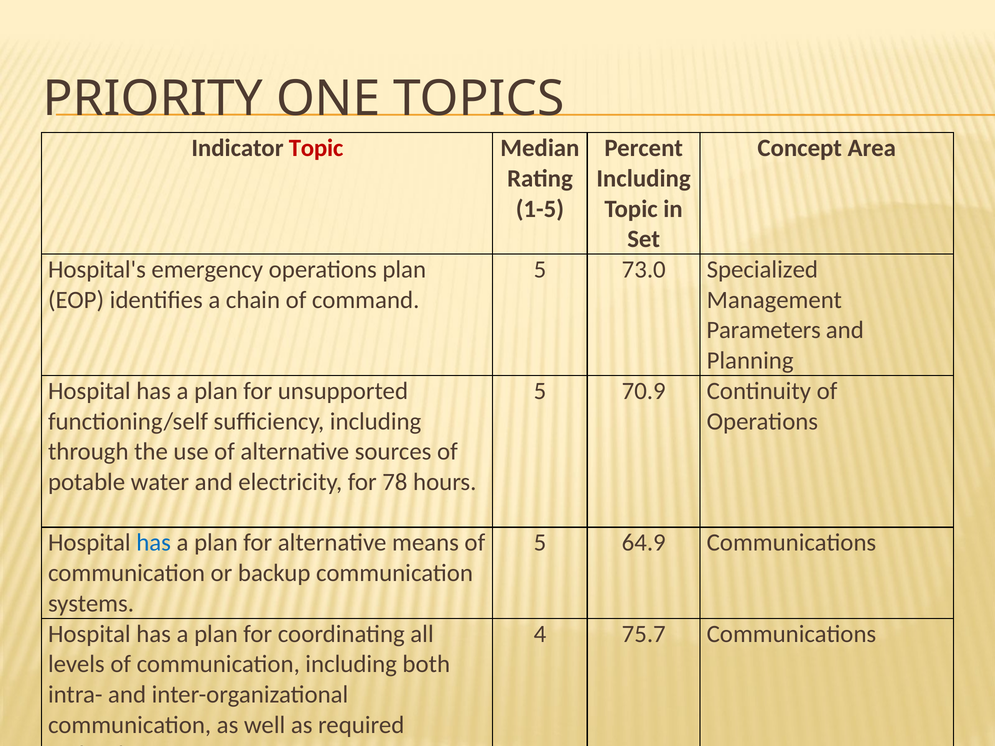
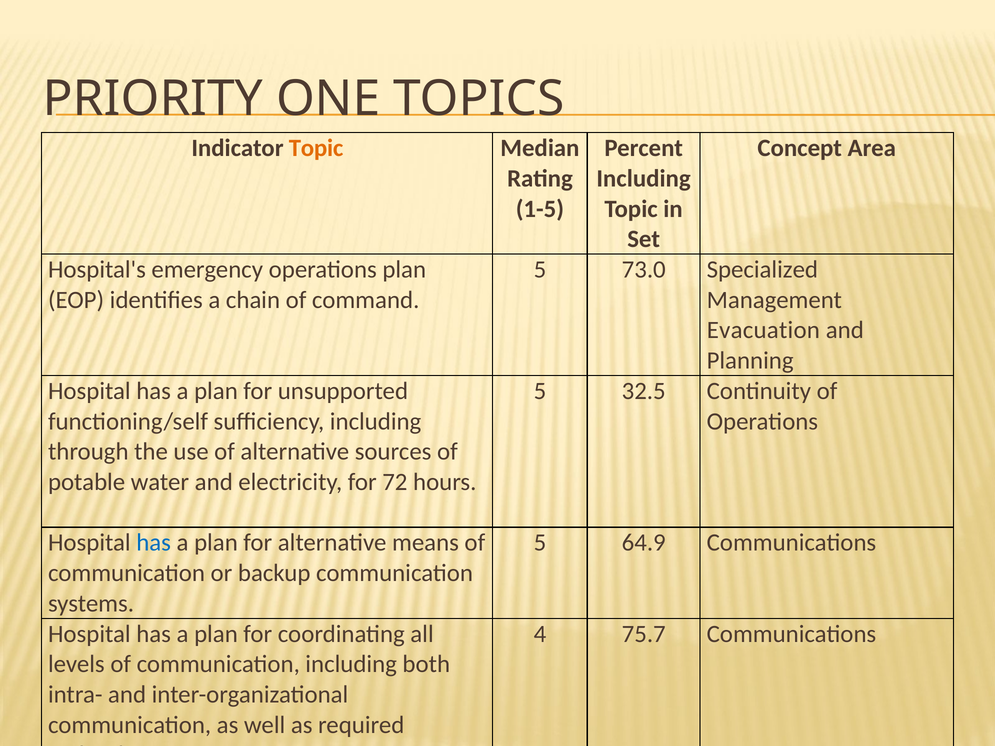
Topic colour: red -> orange (316, 148)
Parameters: Parameters -> Evacuation (763, 330)
70.9: 70.9 -> 32.5 (644, 391)
78: 78 -> 72 (395, 482)
